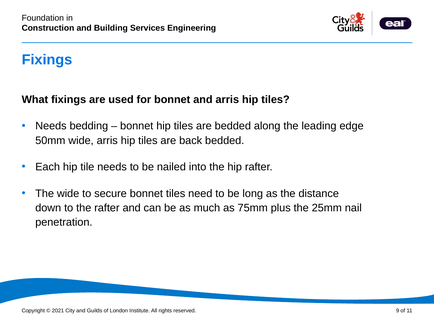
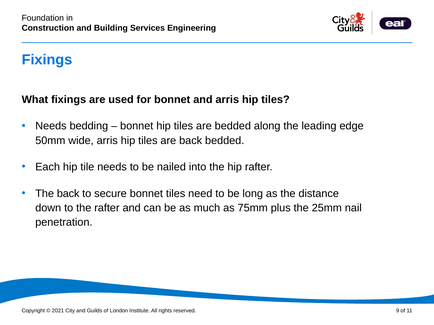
The wide: wide -> back (68, 194)
